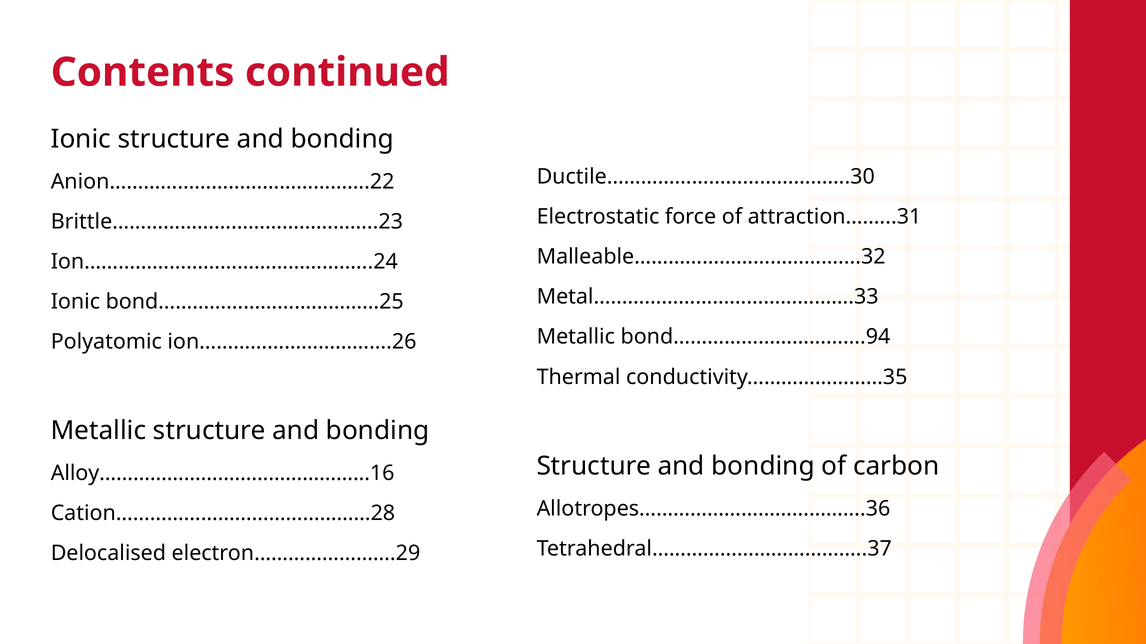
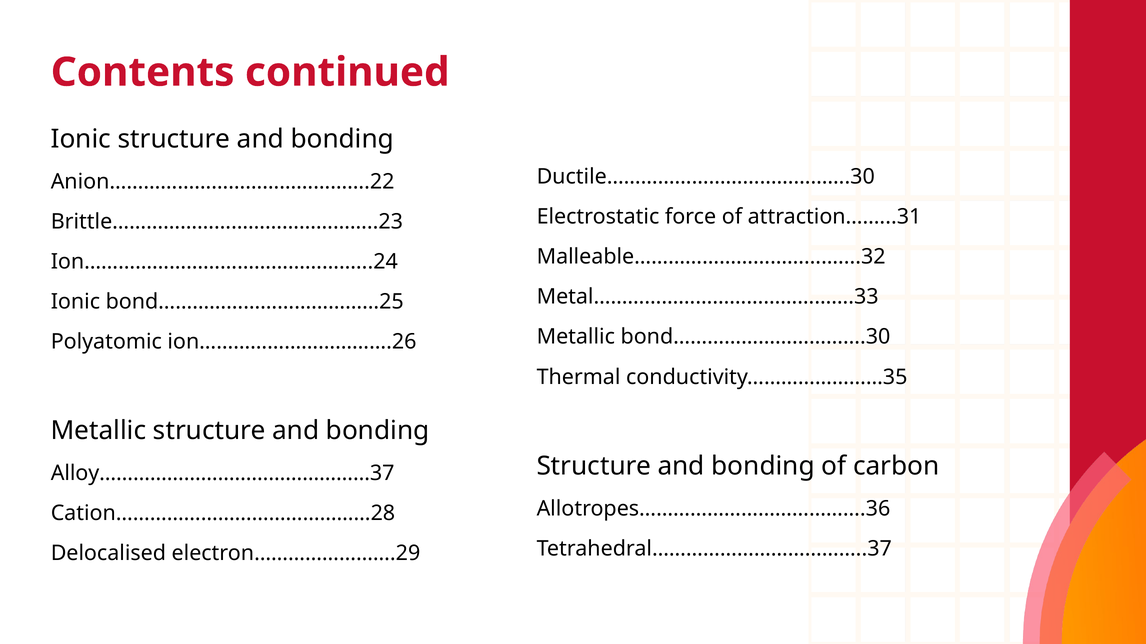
bond…………………………….94: bond…………………………….94 -> bond…………………………….30 (755, 337)
Alloy…………………………………………16: Alloy…………………………………………16 -> Alloy…………………………………………37 (223, 474)
